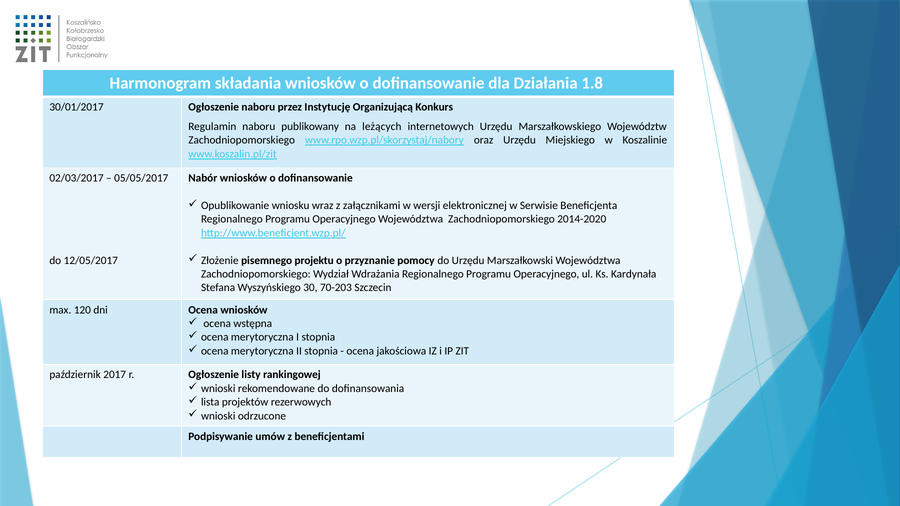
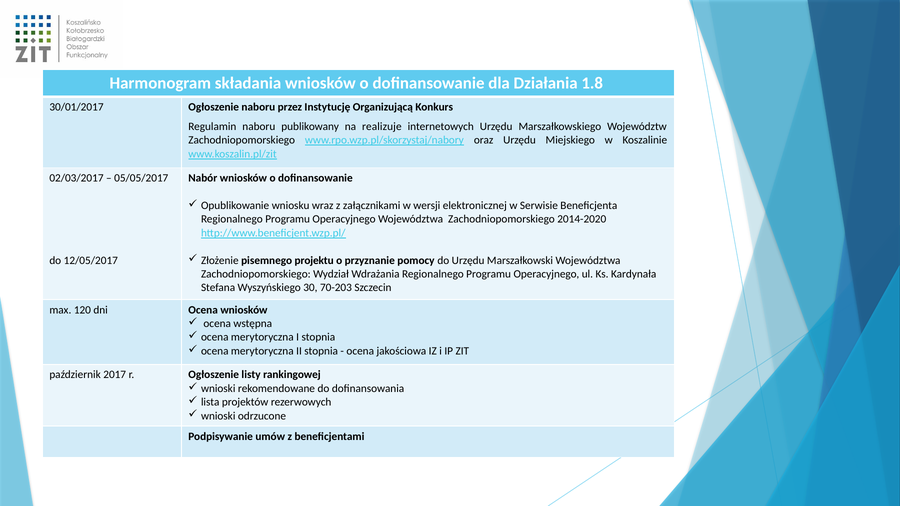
leżących: leżących -> realizuje (382, 127)
